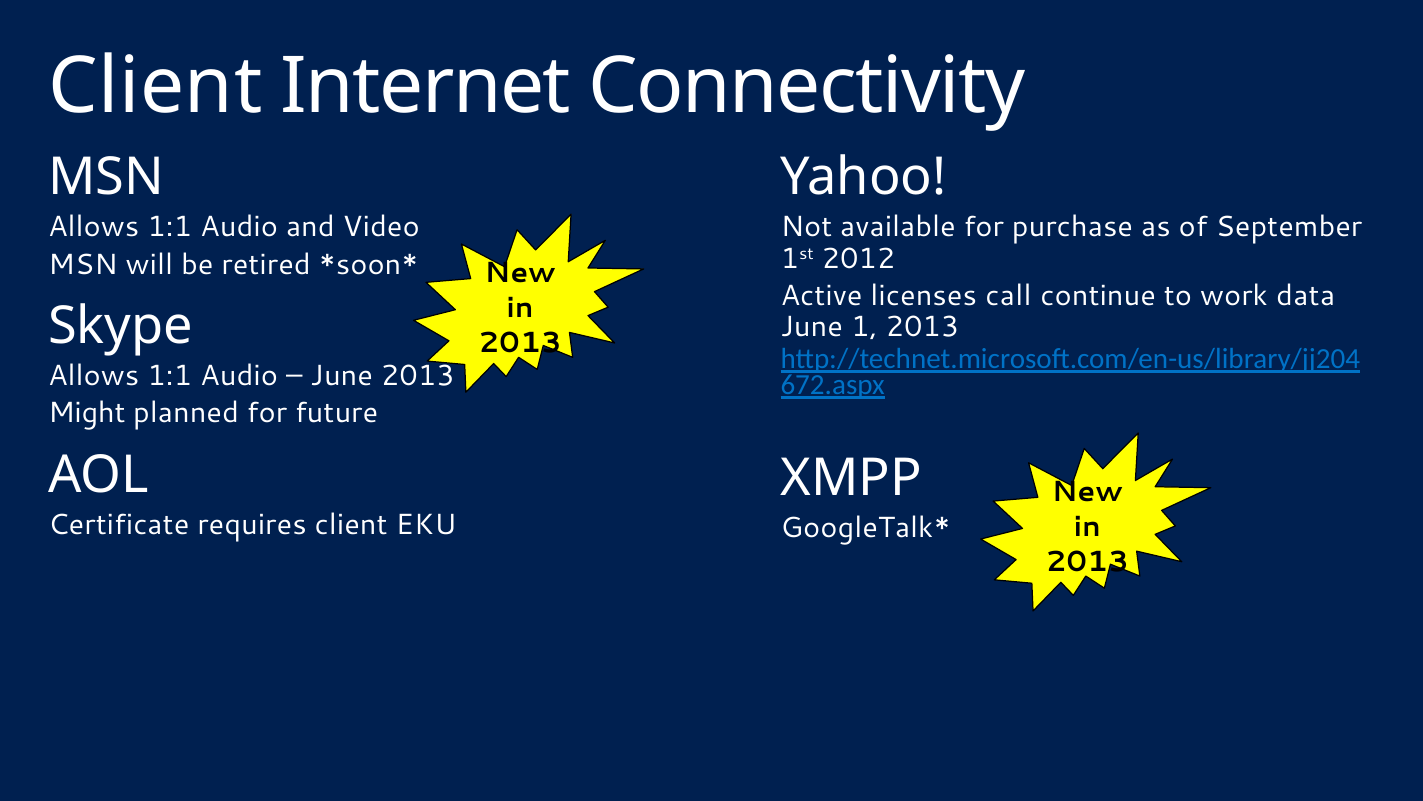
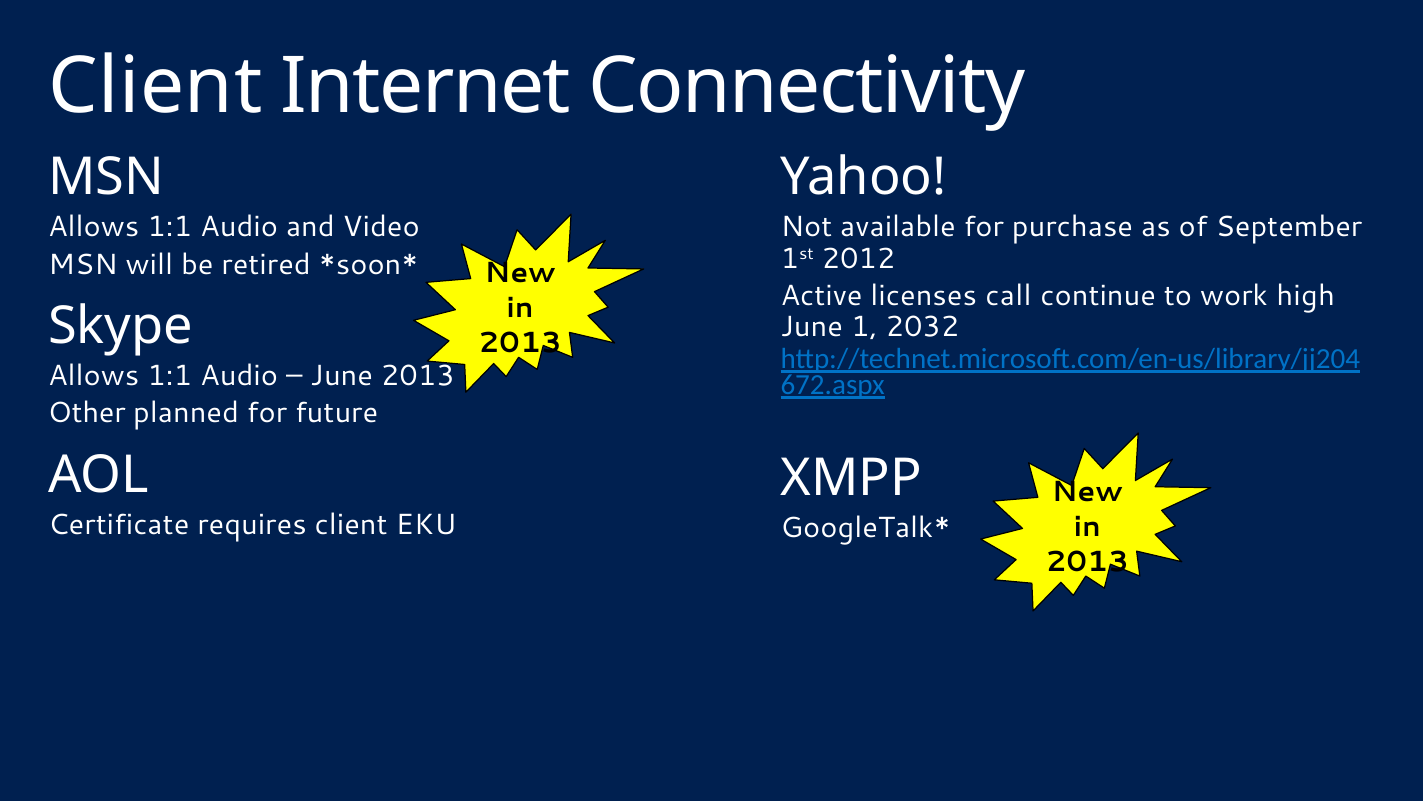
data: data -> high (1306, 296)
1 2013: 2013 -> 2032 (922, 327)
Might: Might -> Other (87, 413)
